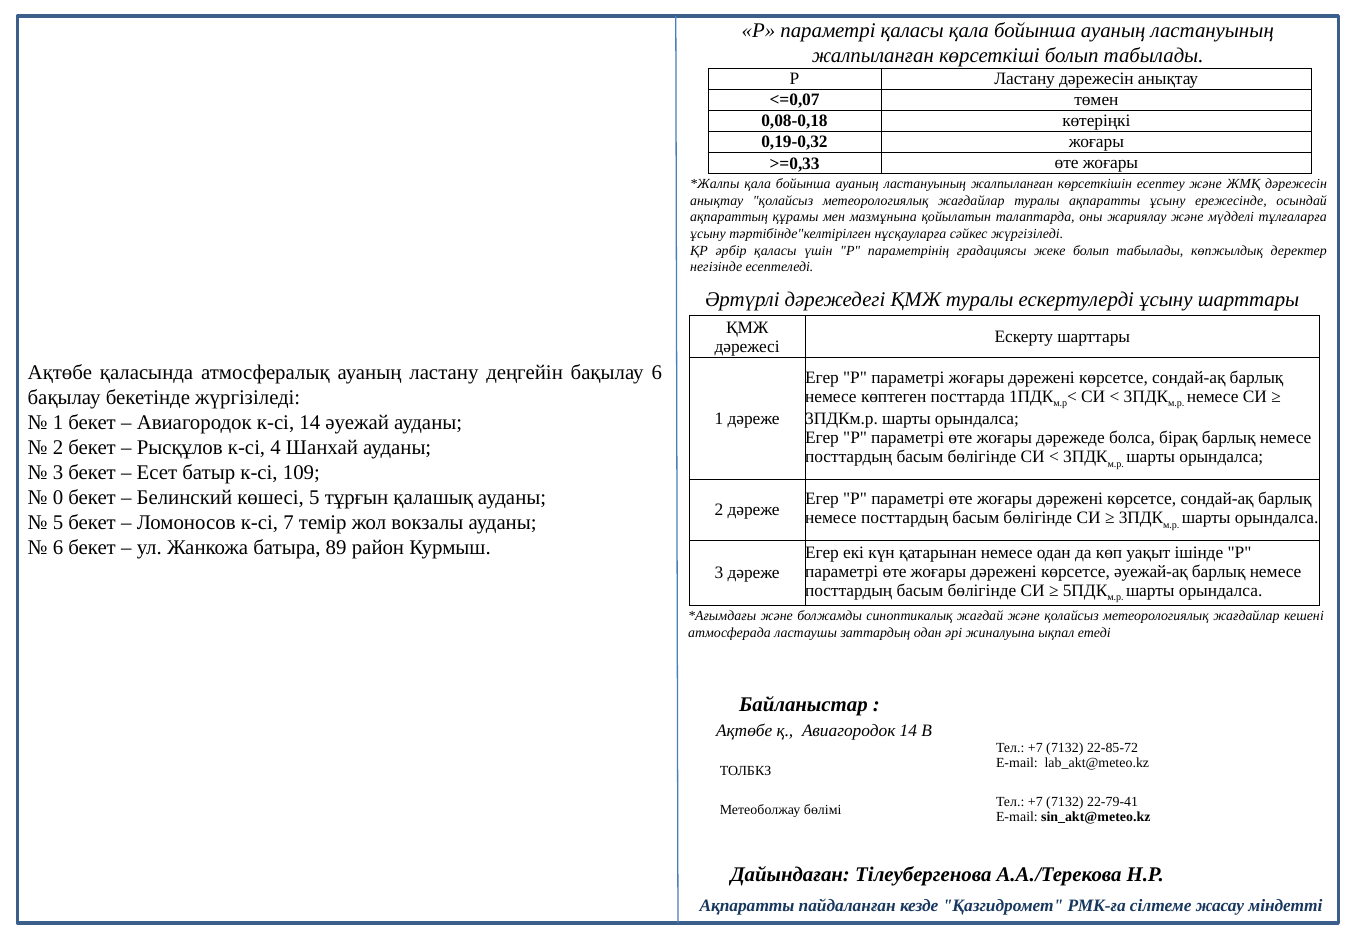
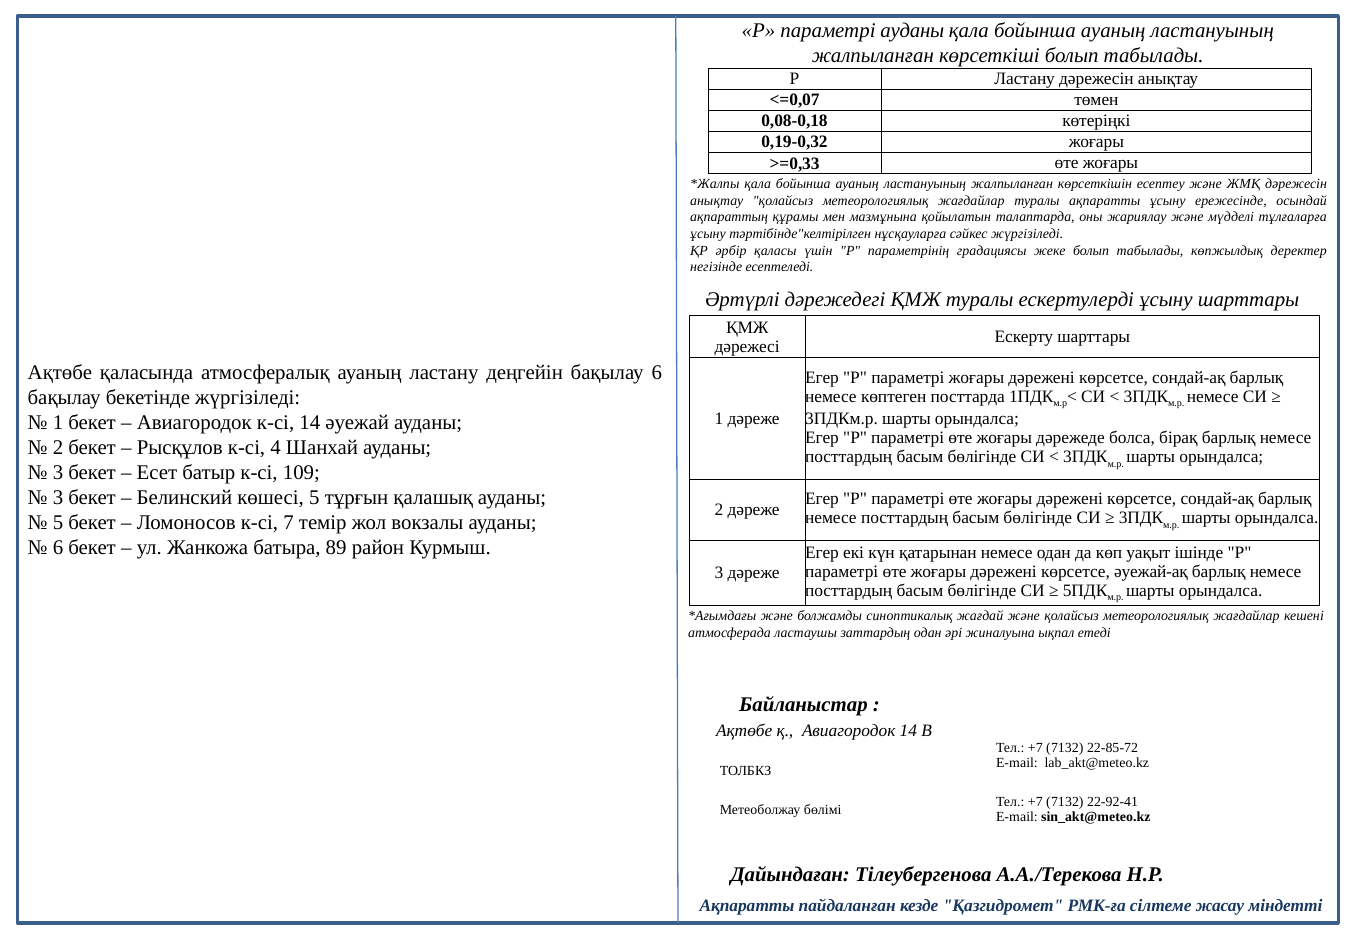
параметрі қаласы: қаласы -> ауданы (912, 31)
0: 0 -> 3 (58, 498)
22-79-41: 22-79-41 -> 22-92-41 (1113, 802)
